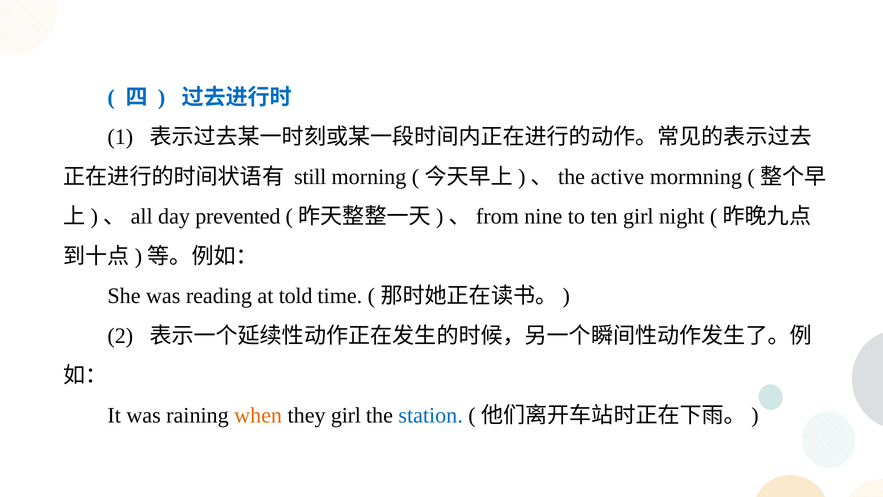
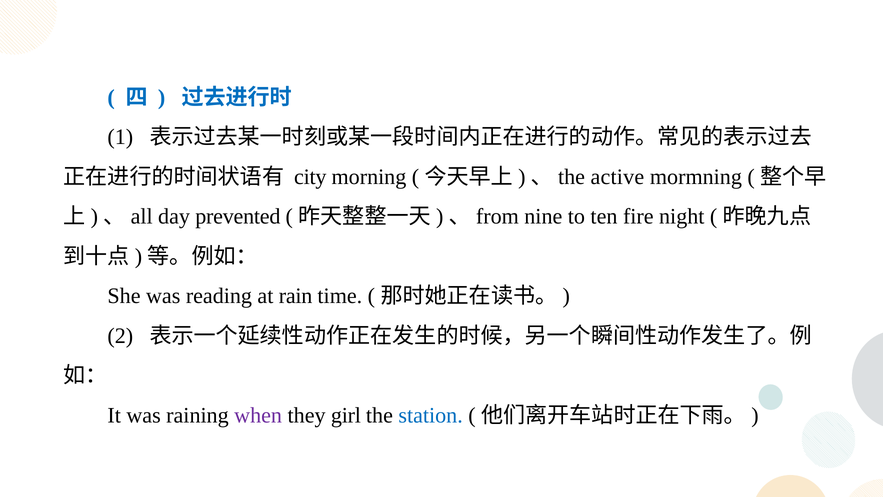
still: still -> city (310, 177)
ten girl: girl -> fire (638, 217)
told: told -> rain (296, 296)
when colour: orange -> purple (258, 415)
